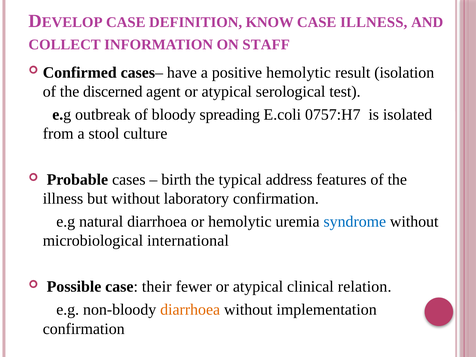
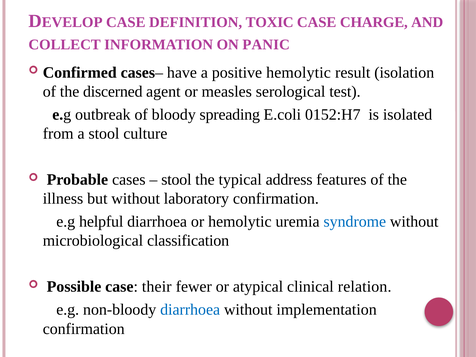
KNOW: KNOW -> TOXIC (270, 22)
CASE ILLNESS: ILLNESS -> CHARGE (374, 22)
STAFF: STAFF -> PANIC (266, 45)
agent or atypical: atypical -> measles (227, 92)
0757:H7: 0757:H7 -> 0152:H7 (333, 115)
birth: birth -> stool (176, 180)
natural: natural -> helpful (101, 222)
international: international -> classification (188, 241)
diarrhoea colour: orange -> blue (190, 310)
